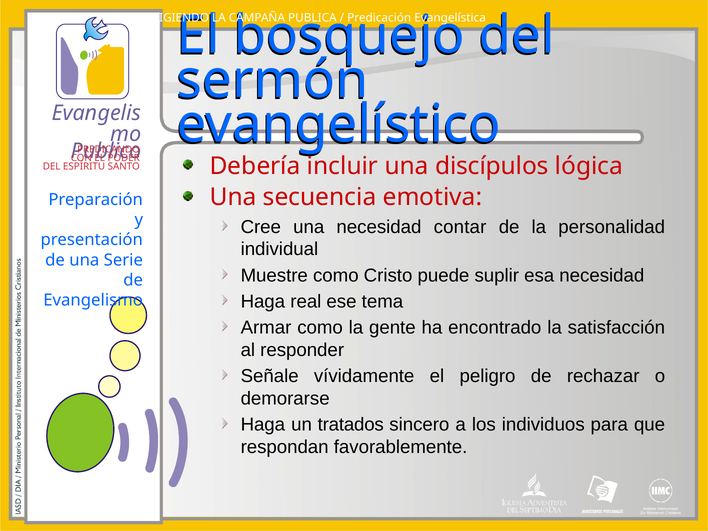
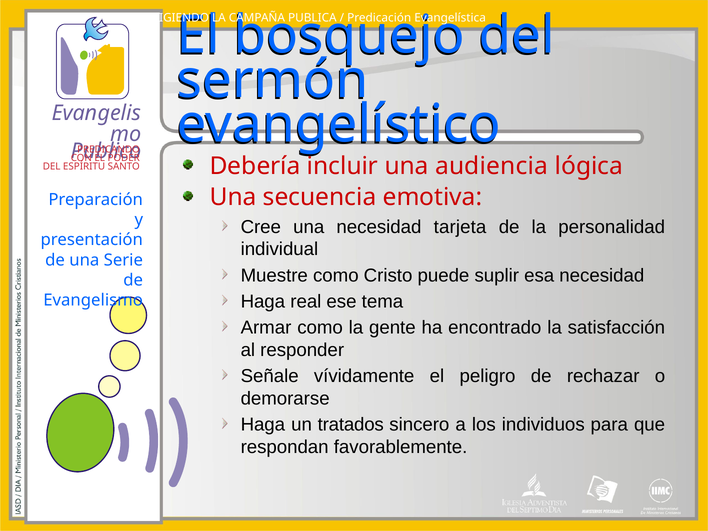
discípulos: discípulos -> audiencia (492, 166)
contar: contar -> tarjeta (460, 227)
